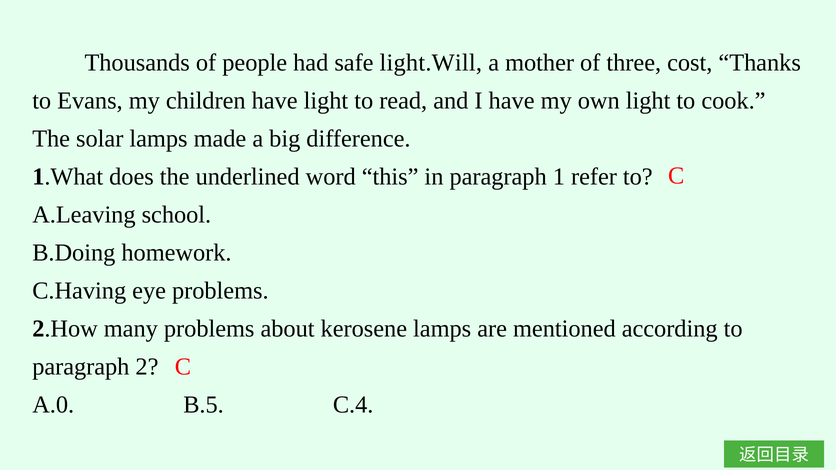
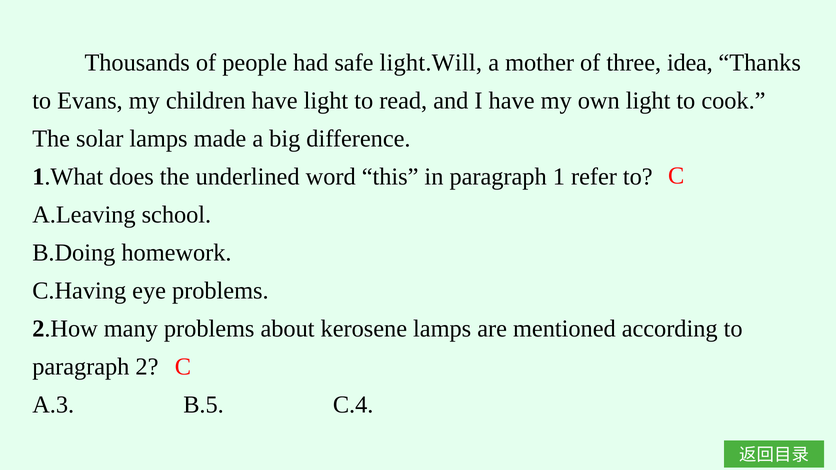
cost: cost -> idea (690, 63)
A.0: A.0 -> A.3 (53, 405)
